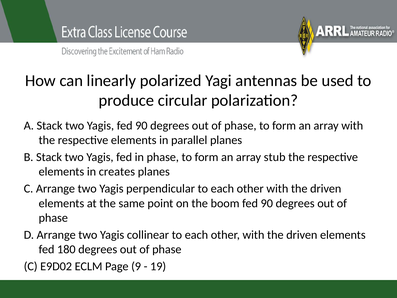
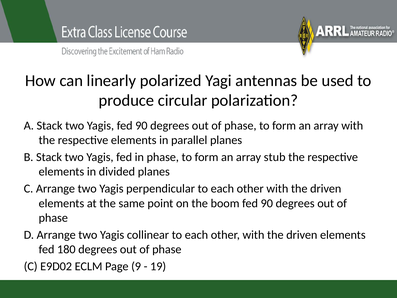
creates: creates -> divided (117, 172)
